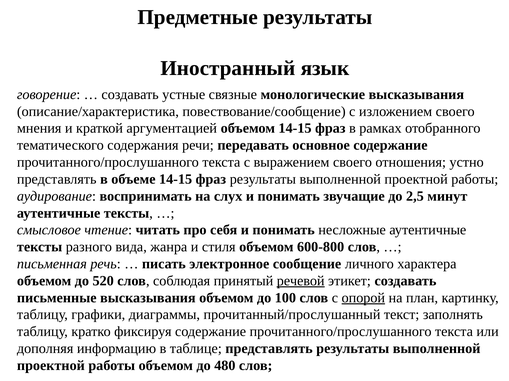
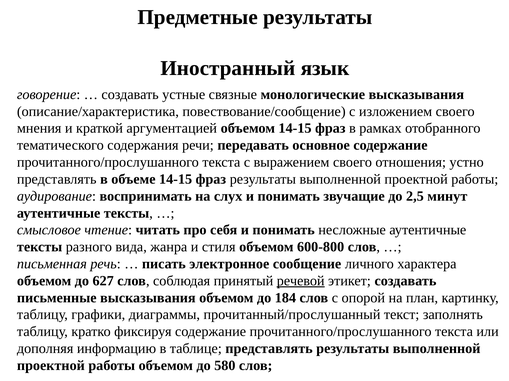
520: 520 -> 627 (103, 281)
100: 100 -> 184 (285, 298)
опорой underline: present -> none (363, 298)
480: 480 -> 580 (225, 366)
